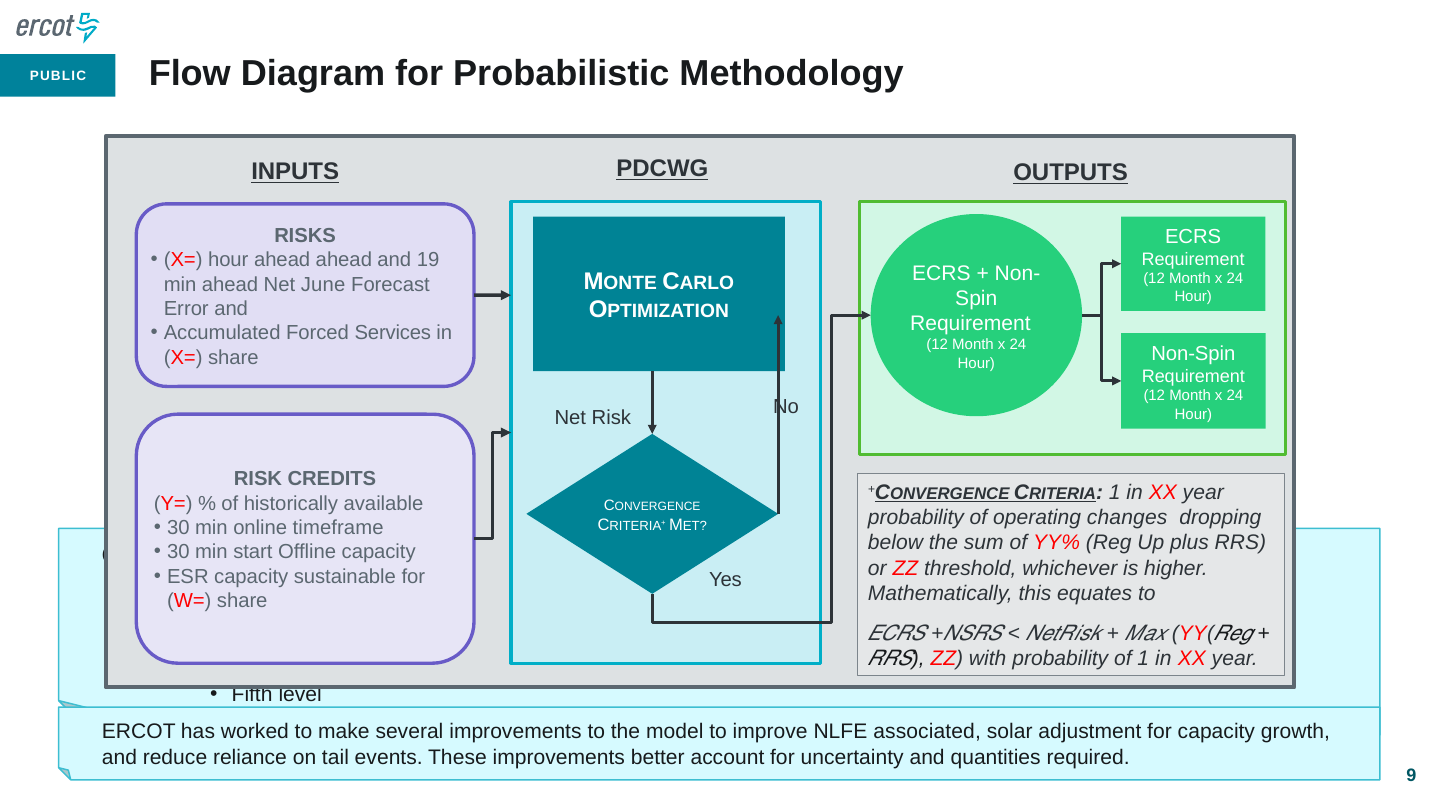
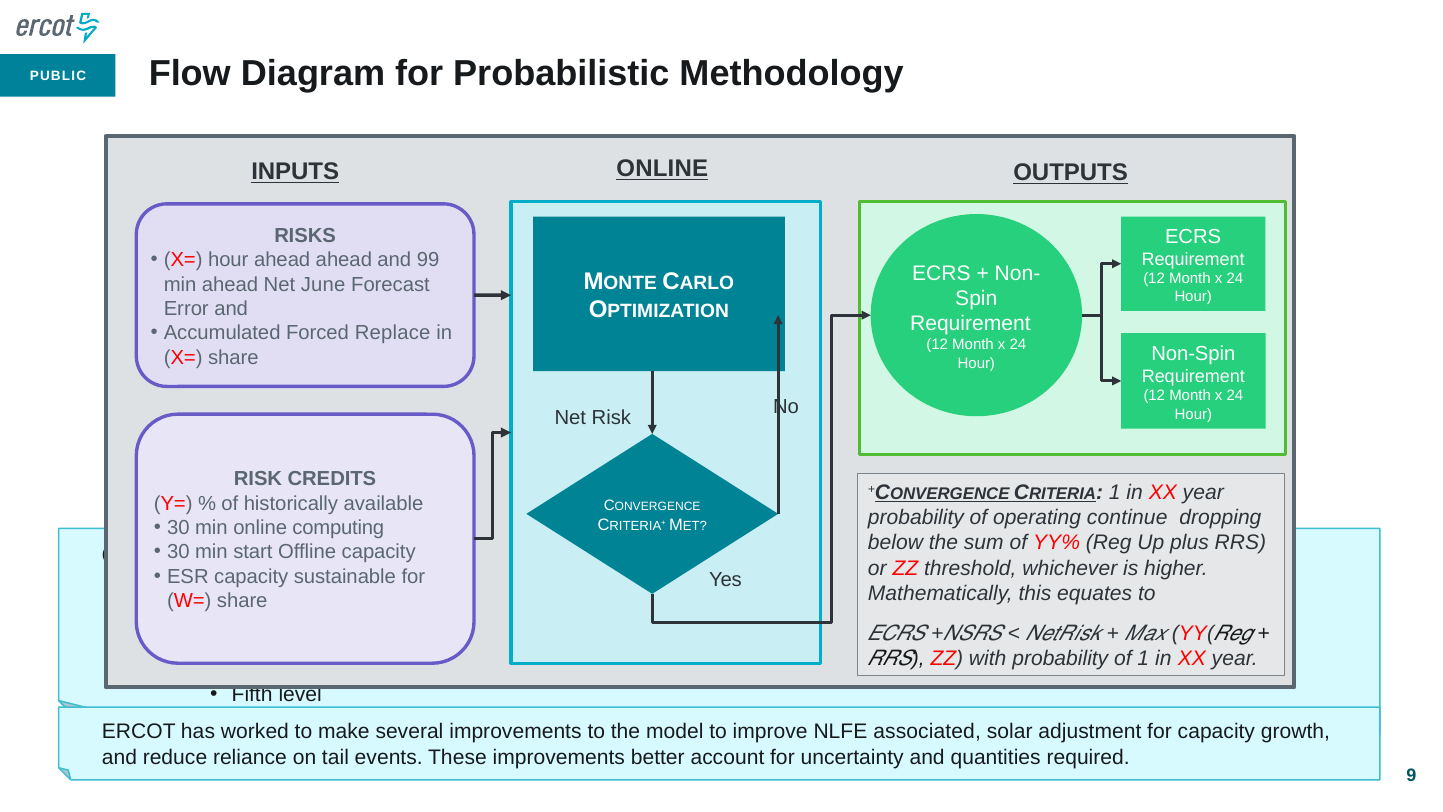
INPUTS PDCWG: PDCWG -> ONLINE (662, 169)
19: 19 -> 99 (428, 260)
Services: Services -> Replace (393, 333)
changes: changes -> continue (1127, 517)
timeframe: timeframe -> computing (338, 528)
